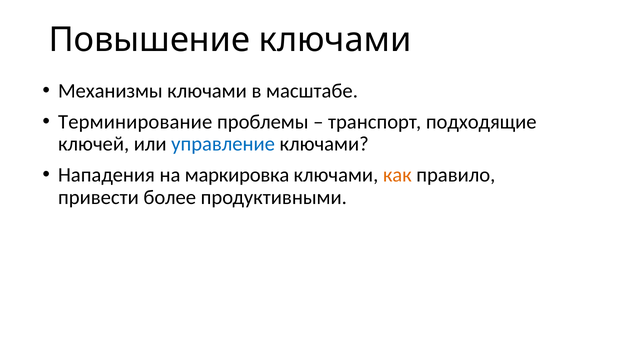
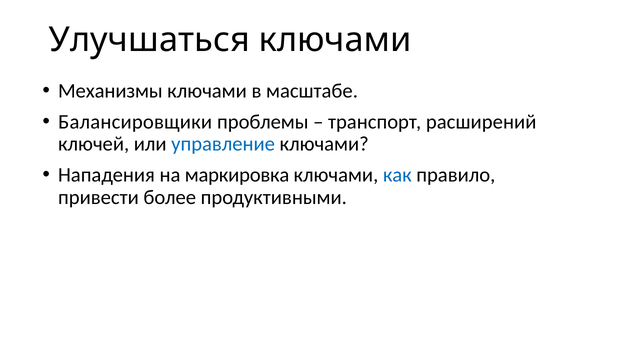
Повышение: Повышение -> Улучшаться (149, 40)
Терминирование: Терминирование -> Балансировщики (135, 122)
подходящие: подходящие -> расширений (481, 122)
как colour: orange -> blue (397, 175)
